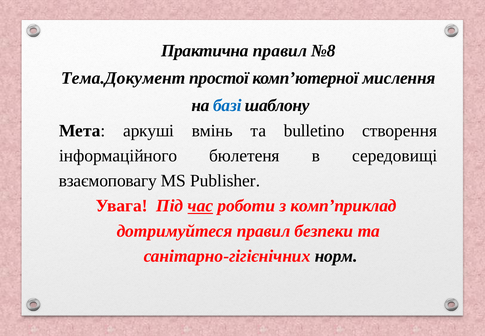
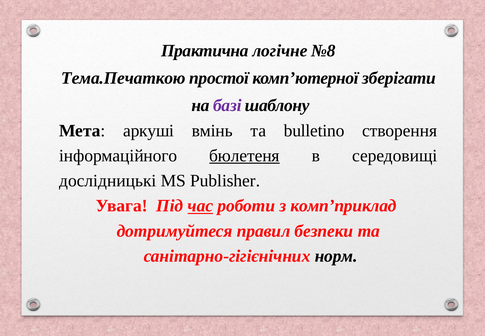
Практична правил: правил -> логічне (280, 51)
Тема.Документ: Тема.Документ -> Тема.Печаткою (123, 78)
мислення: мислення -> зберігати (399, 78)
базі colour: blue -> purple (227, 105)
бюлетеня underline: none -> present (244, 156)
взаємоповагу: взаємоповагу -> дослідницькі (108, 181)
